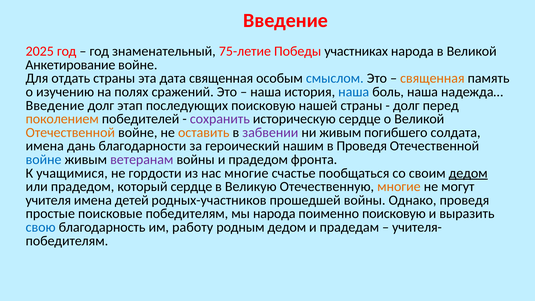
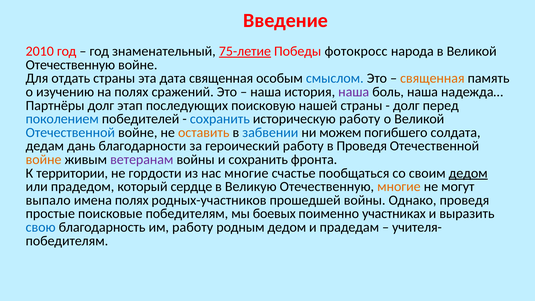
2025: 2025 -> 2010 (40, 51)
75-летие underline: none -> present (245, 51)
участниках: участниках -> фотокросс (356, 51)
Анкетирование: Анкетирование -> Отечественную (70, 65)
наша colour: blue -> purple (354, 92)
Введение: Введение -> Партнёры (55, 105)
поколением colour: orange -> blue (62, 119)
сохранить colour: purple -> blue (220, 119)
историческую сердце: сердце -> работу (360, 119)
Отечественной colour: orange -> blue (70, 132)
забвении colour: purple -> blue (270, 132)
ни живым: живым -> можем (340, 132)
имена: имена -> дедам (45, 146)
героический нашим: нашим -> работу (303, 146)
войне colour: blue -> orange (44, 160)
и прадедом: прадедом -> сохранить (258, 160)
учащимися: учащимися -> территории (72, 173)
учителя: учителя -> выпало (48, 200)
имена детей: детей -> полях (132, 200)
мы народа: народа -> боевых (274, 214)
поименно поисковую: поисковую -> участниках (394, 214)
